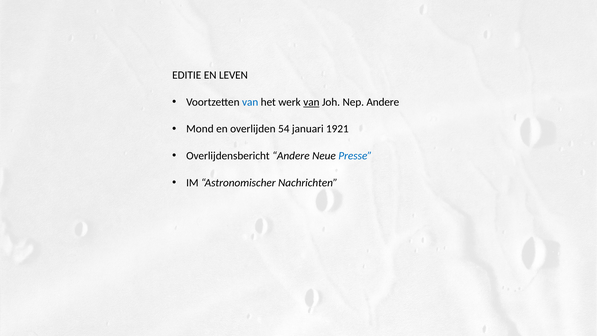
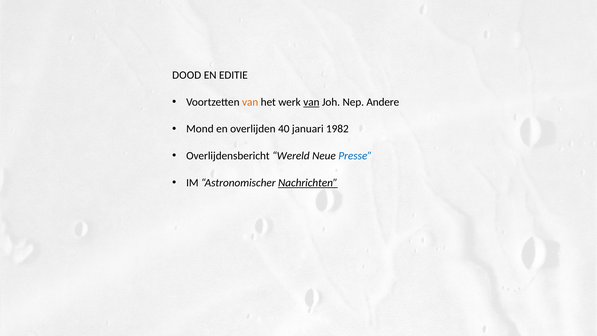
EDITIE: EDITIE -> DOOD (187, 75)
LEVEN: LEVEN -> EDITIE (233, 75)
van colour: blue -> orange (250, 102)
54: 54 -> 40 (284, 129)
1921: 1921 -> 1982 (337, 129)
Overlijdensbericht Andere: Andere -> Wereld (291, 156)
Nachrichten underline: none -> present (308, 183)
